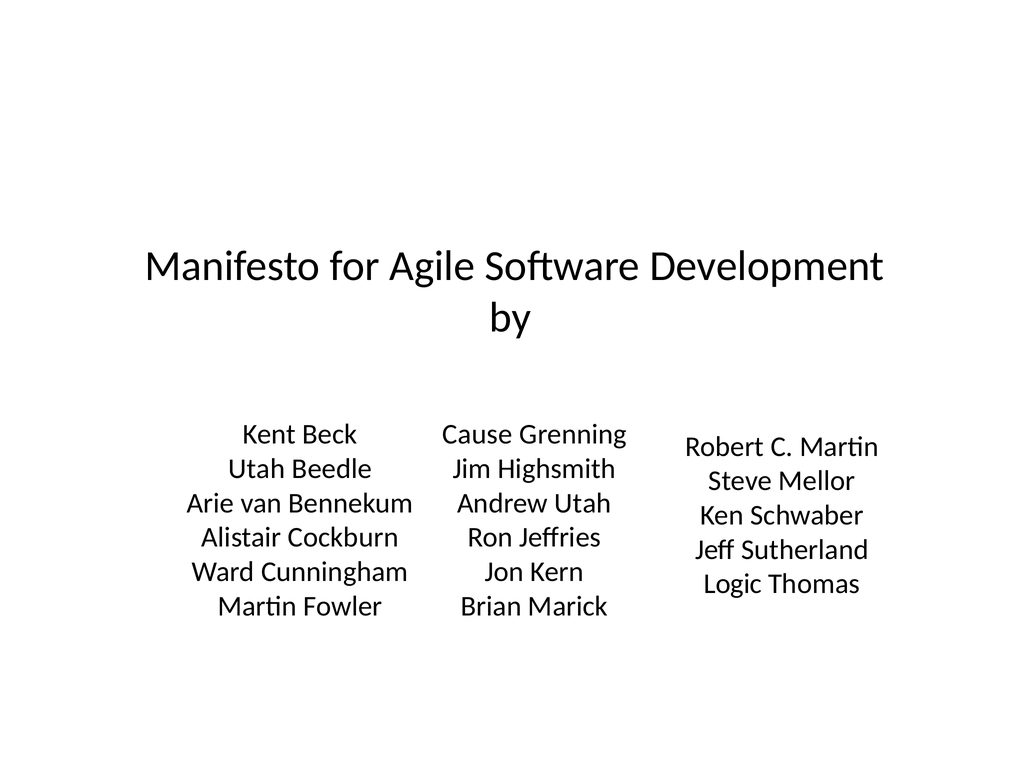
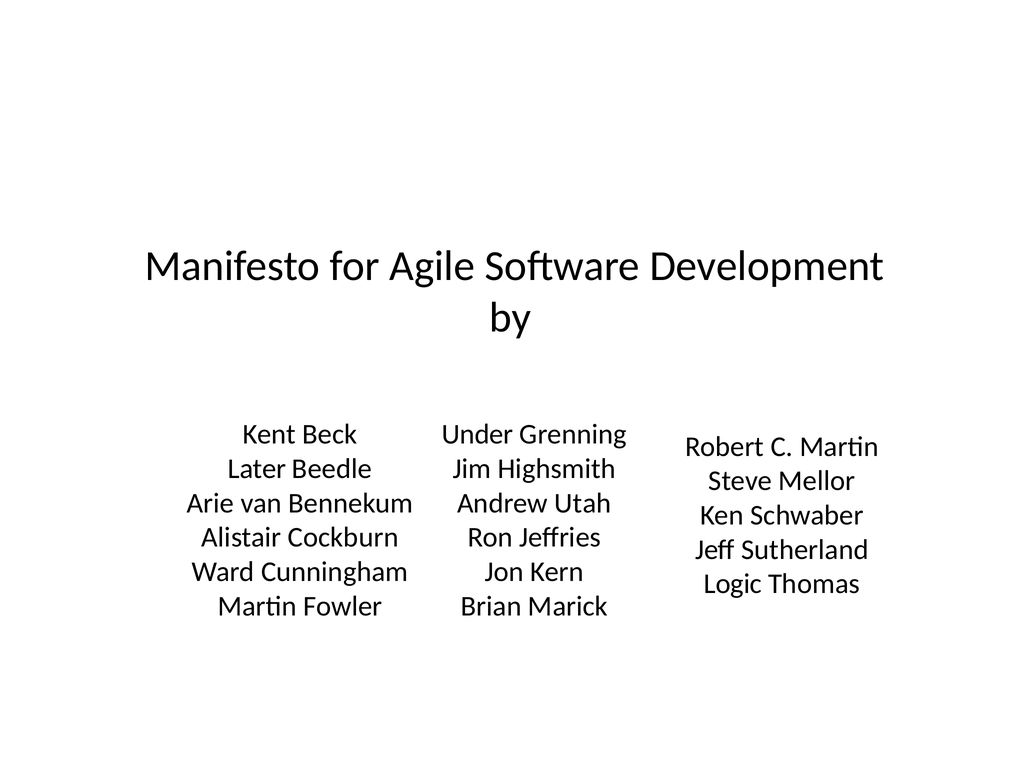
Cause: Cause -> Under (478, 435)
Utah: Utah -> Later (257, 469)
